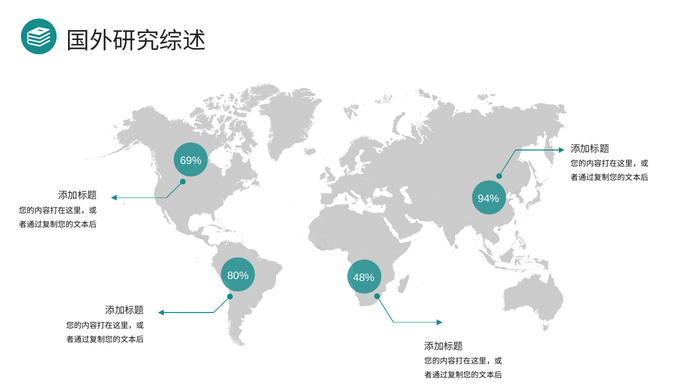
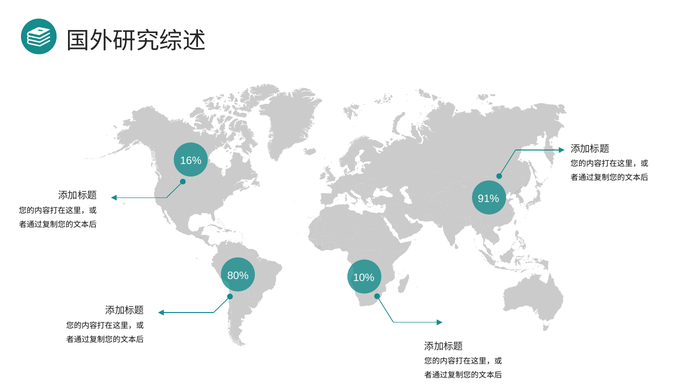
69%: 69% -> 16% (191, 161)
94%: 94% -> 91% (489, 199)
48%: 48% -> 10% (364, 278)
